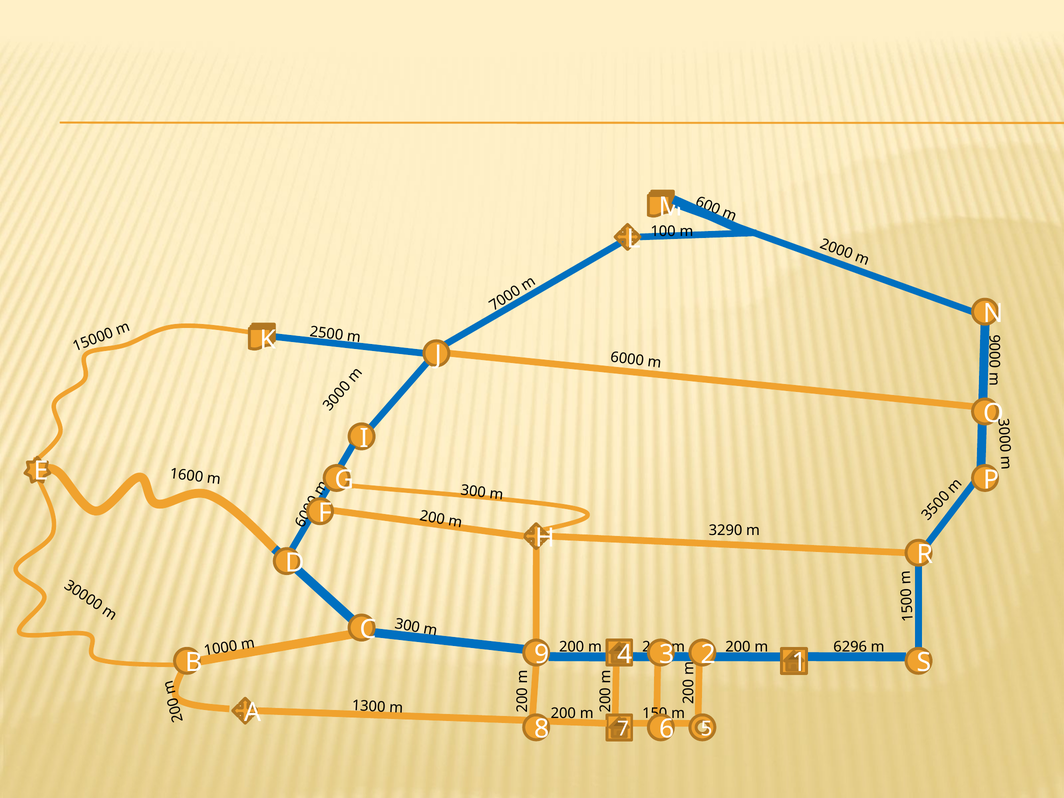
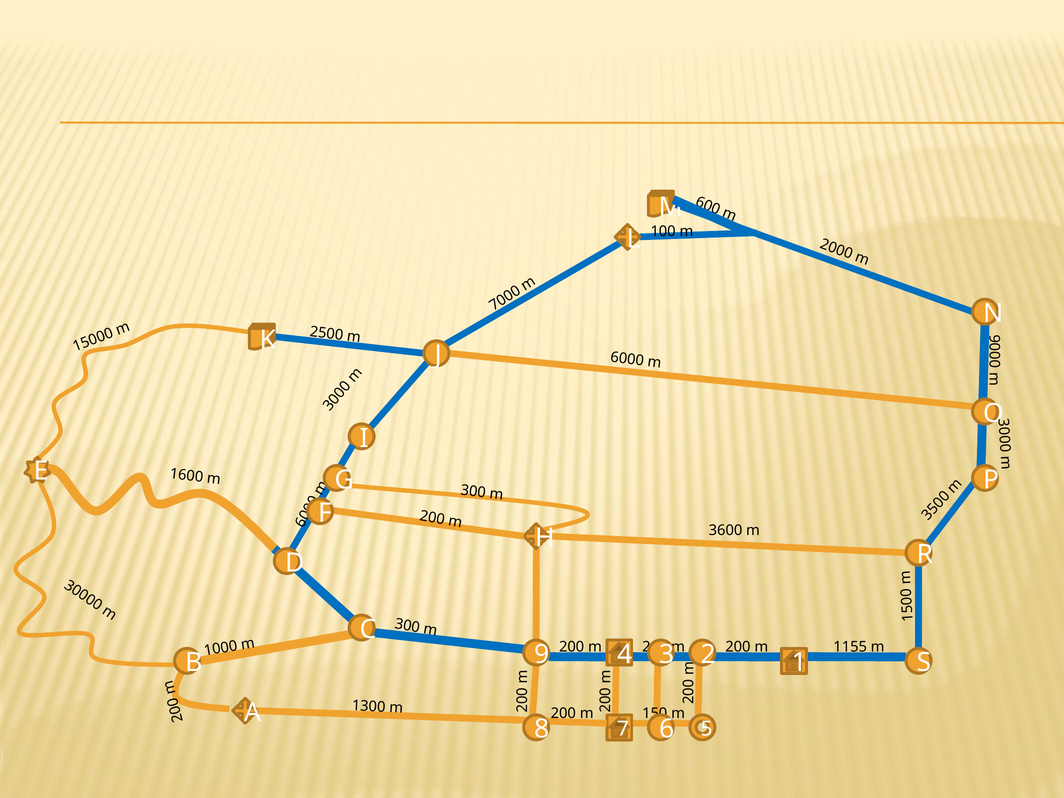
3290: 3290 -> 3600 (726, 530)
6296: 6296 -> 1155 (850, 647)
